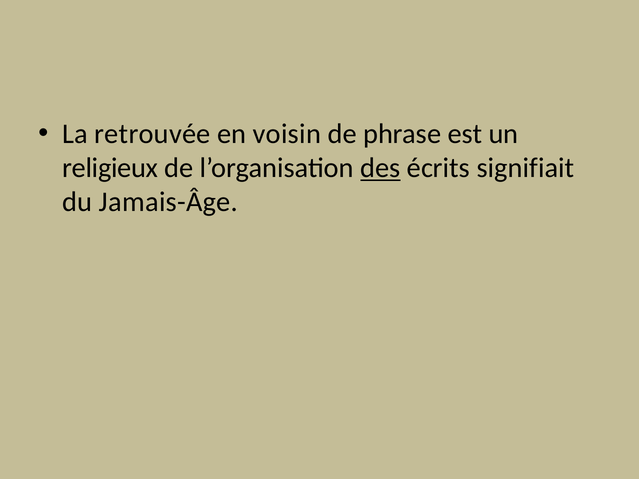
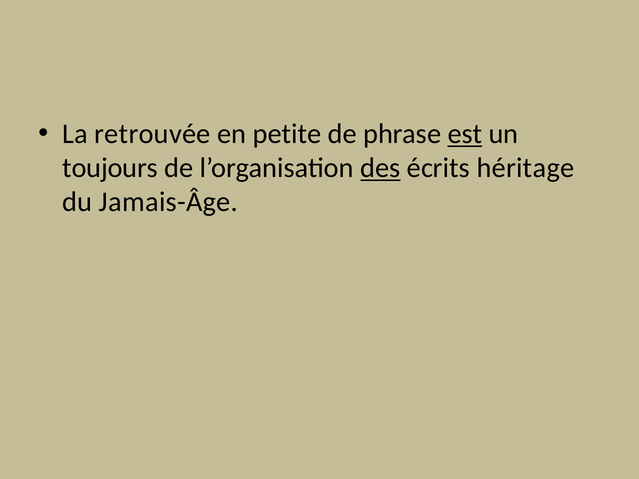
voisin: voisin -> petite (287, 134)
est underline: none -> present (465, 134)
religieux: religieux -> toujours (110, 168)
signifiait: signifiait -> héritage (525, 168)
